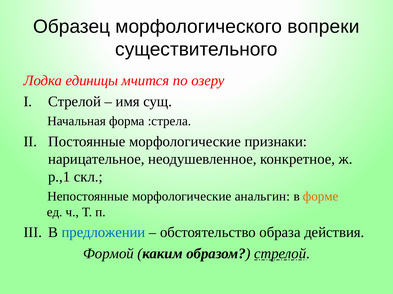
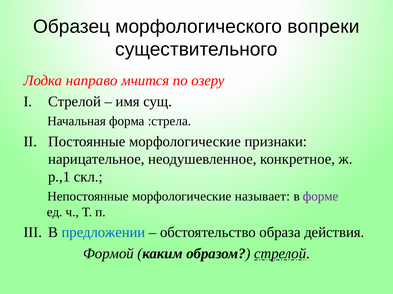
единицы: единицы -> направо (92, 81)
анальгин: анальгин -> называет (262, 197)
форме colour: orange -> purple (321, 197)
